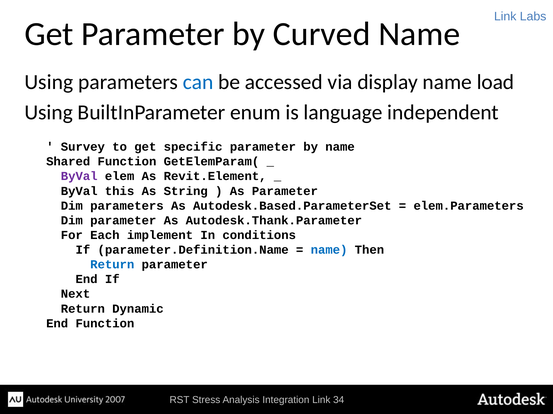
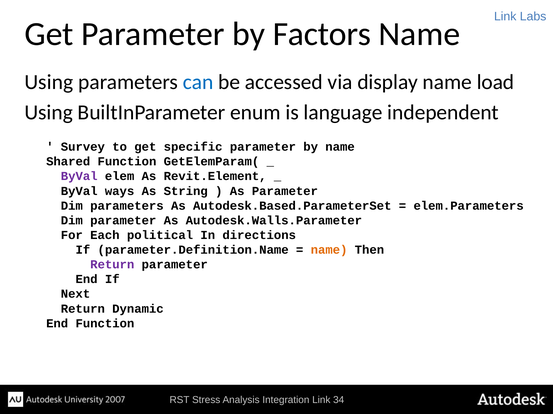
Curved: Curved -> Factors (322, 34)
this: this -> ways (120, 191)
Autodesk.Thank.Parameter: Autodesk.Thank.Parameter -> Autodesk.Walls.Parameter (274, 221)
implement: implement -> political (160, 236)
conditions: conditions -> directions (259, 236)
name colour: blue -> orange (329, 250)
Return colour: blue -> purple (112, 265)
